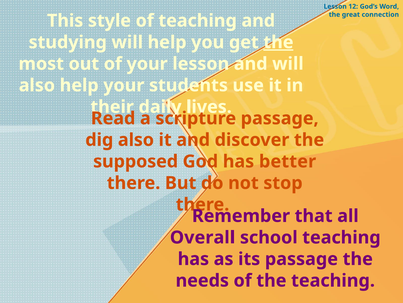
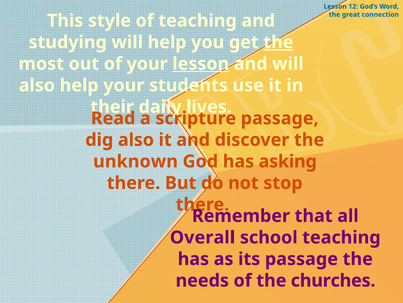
lesson underline: none -> present (201, 64)
supposed: supposed -> unknown (136, 161)
better: better -> asking (288, 161)
the teaching: teaching -> churches (333, 280)
